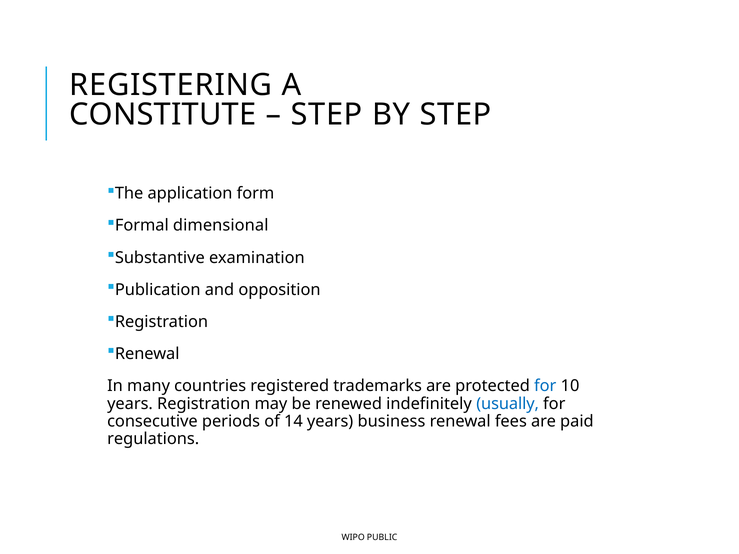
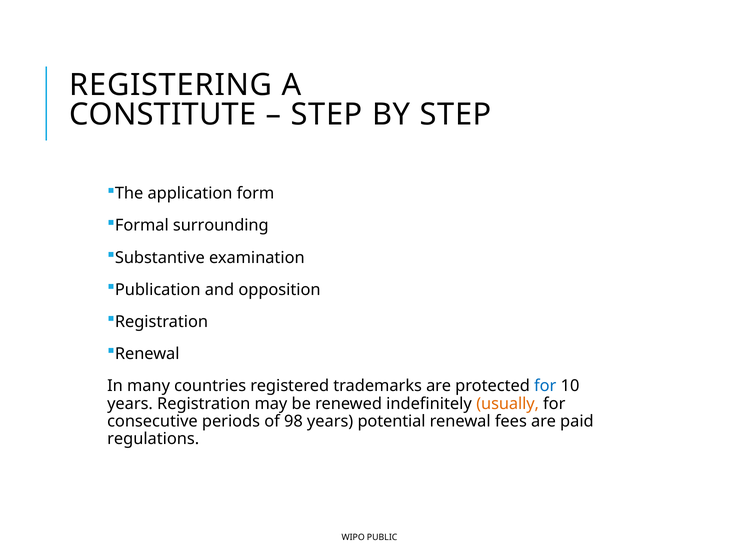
dimensional: dimensional -> surrounding (221, 226)
usually colour: blue -> orange (508, 404)
14: 14 -> 98 (293, 422)
business: business -> potential (392, 422)
